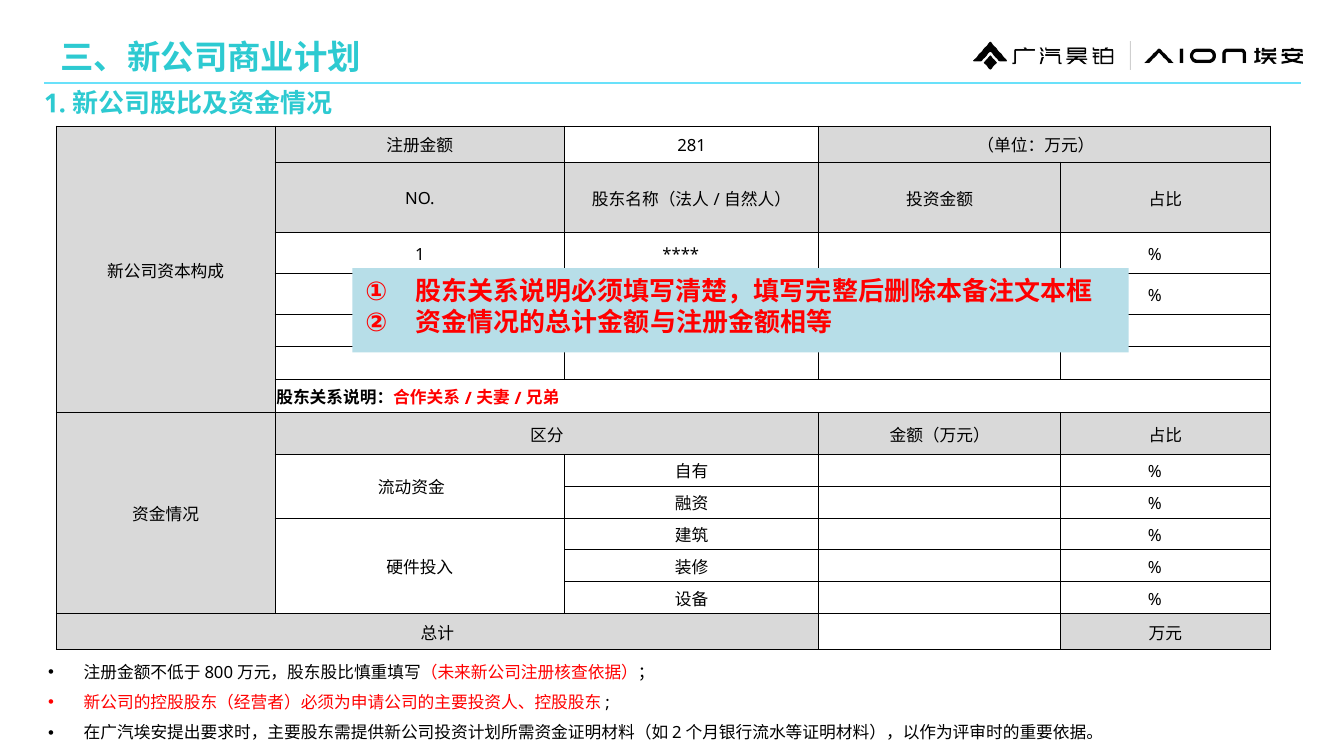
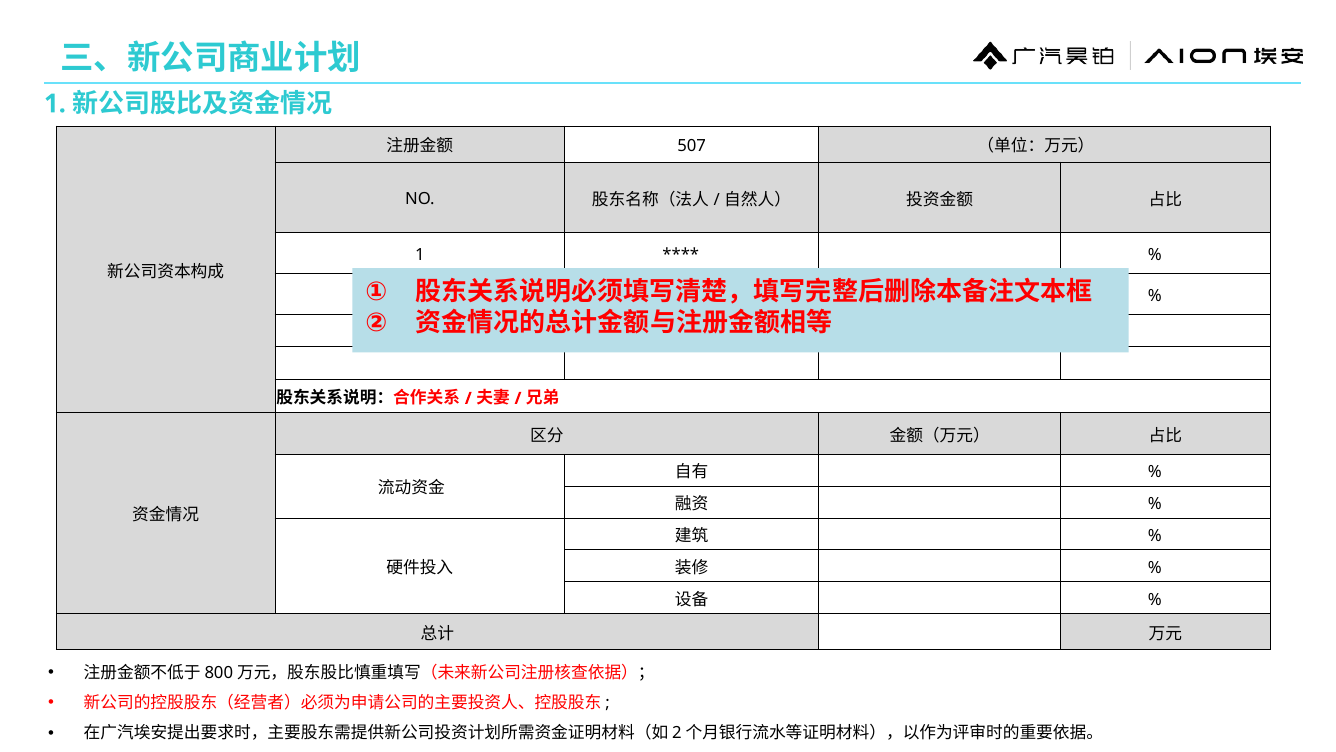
281: 281 -> 507 (692, 145)
